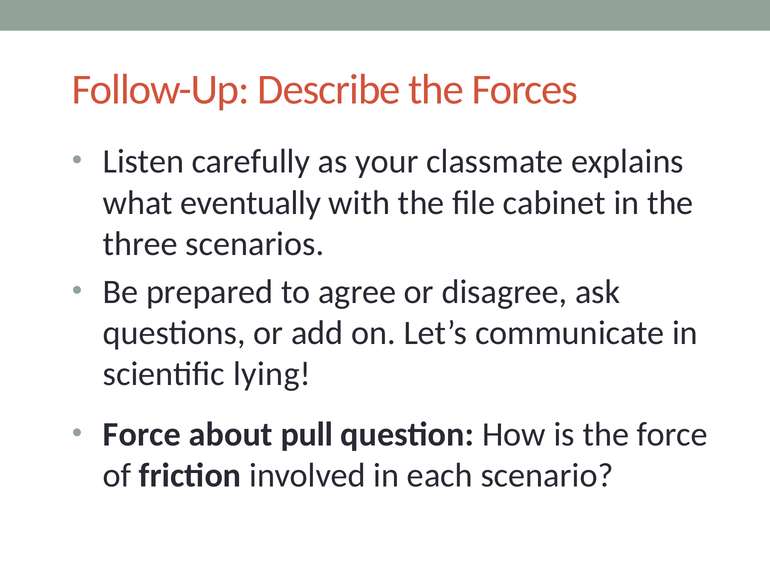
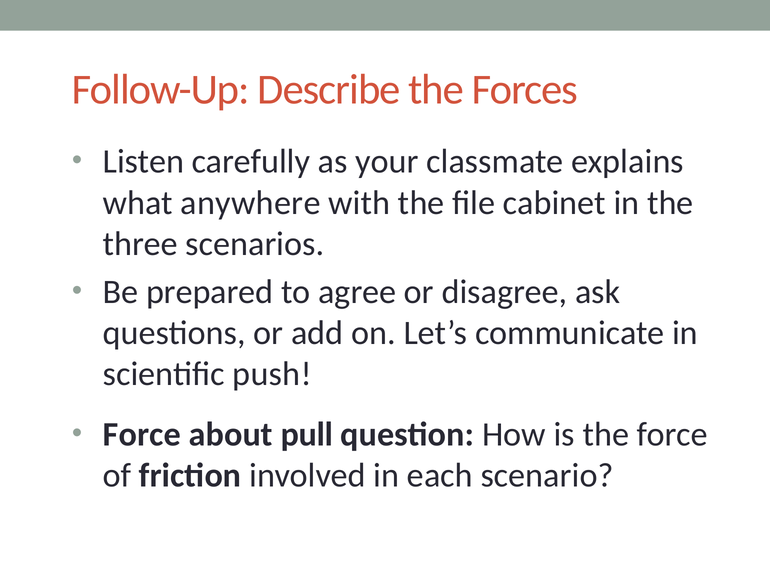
eventually: eventually -> anywhere (250, 203)
lying: lying -> push (272, 374)
